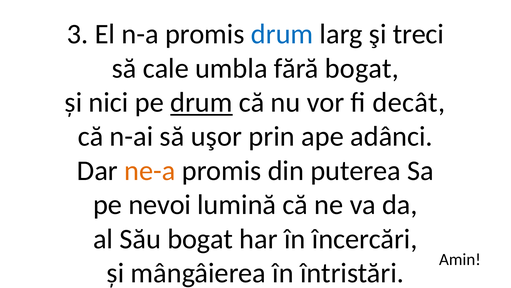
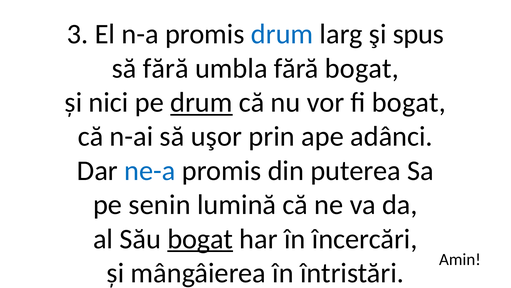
treci: treci -> spus (418, 34)
să cale: cale -> fără (166, 68)
fi decât: decât -> bogat (409, 102)
ne-a colour: orange -> blue (150, 170)
nevoi: nevoi -> senin (160, 204)
bogat underline: none -> present (200, 239)
